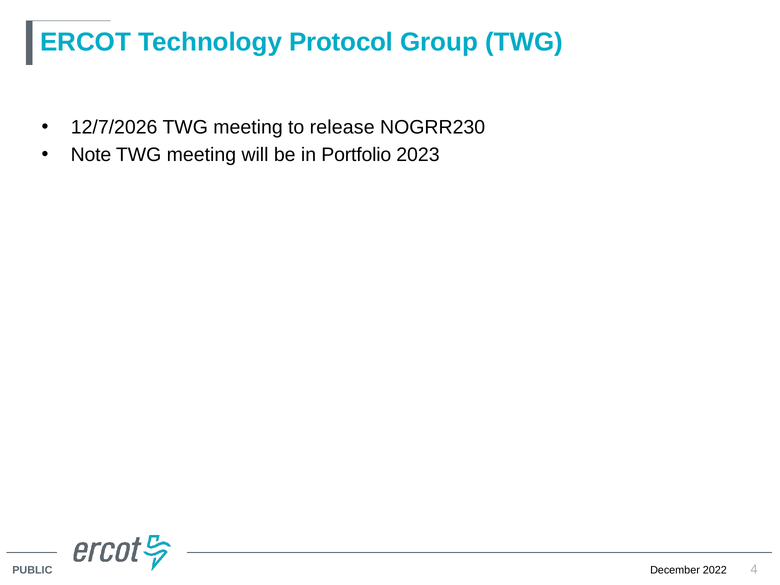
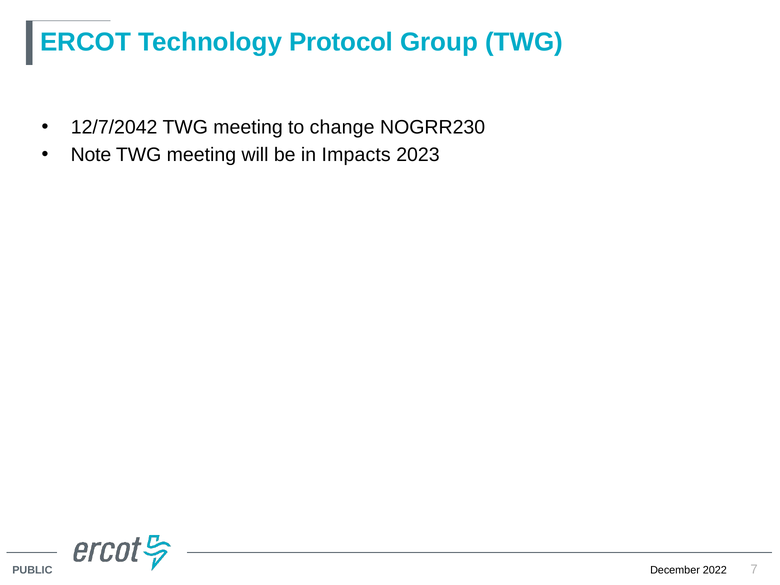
12/7/2026: 12/7/2026 -> 12/7/2042 (114, 127)
release: release -> change (342, 127)
Portfolio: Portfolio -> Impacts (356, 155)
4: 4 -> 7 (754, 570)
